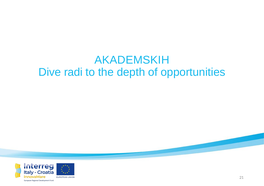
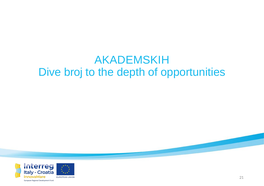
radi: radi -> broj (73, 72)
